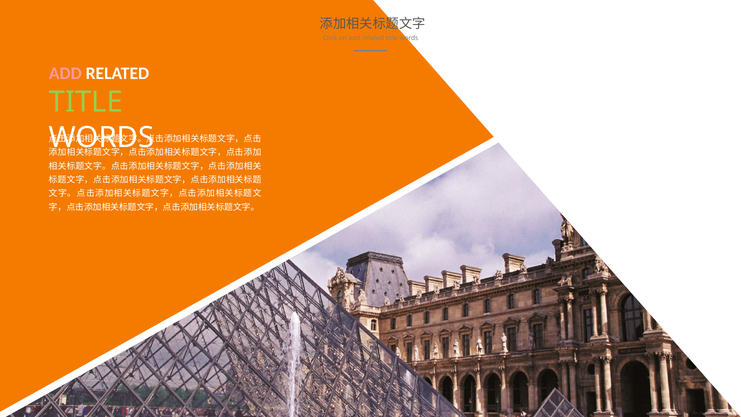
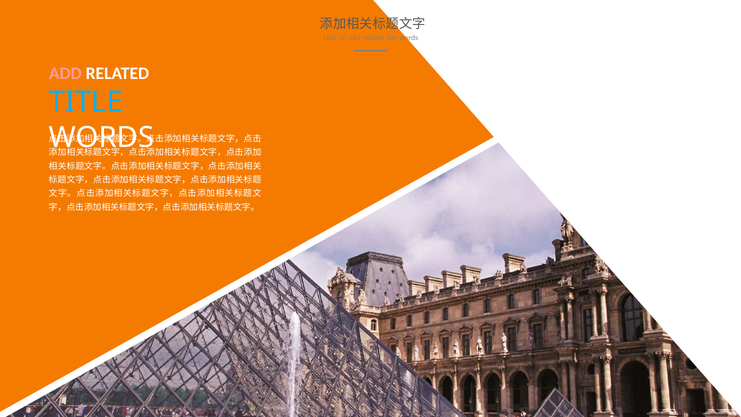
TITLE colour: light green -> light blue (86, 102)
